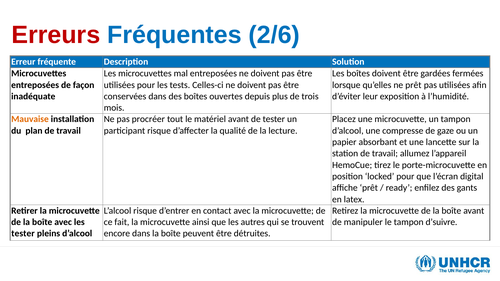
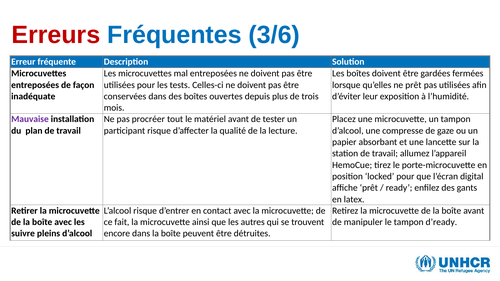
2/6: 2/6 -> 3/6 (274, 35)
Mauvaise colour: orange -> purple (30, 119)
d’suivre: d’suivre -> d’ready (441, 222)
tester: tester -> suivre (23, 234)
